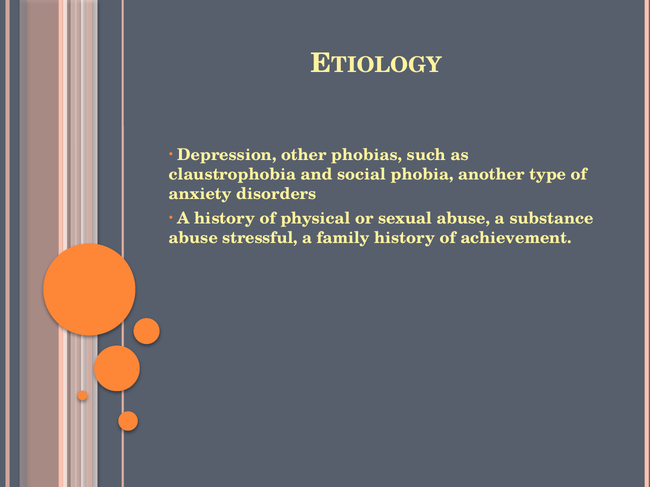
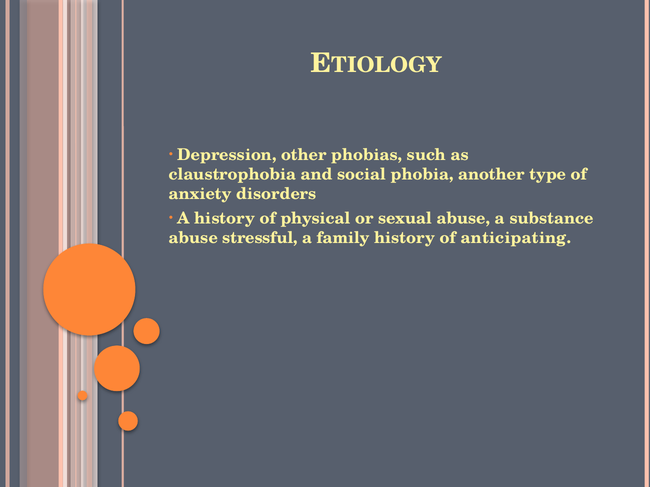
achievement: achievement -> anticipating (516, 238)
